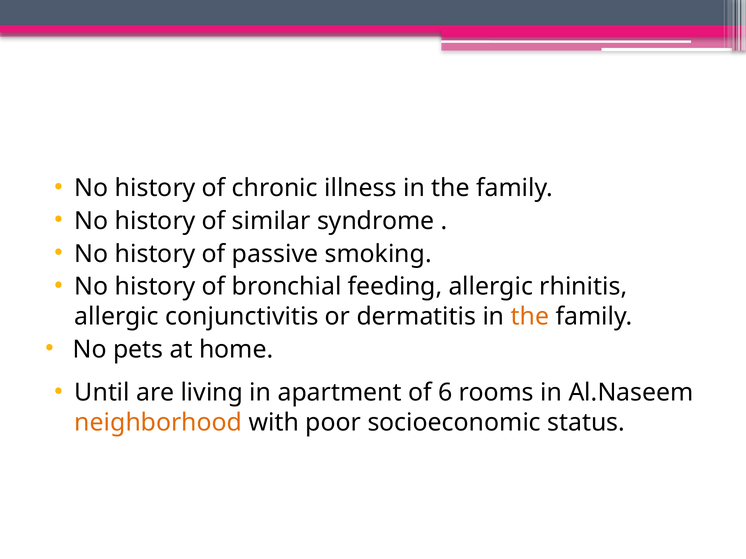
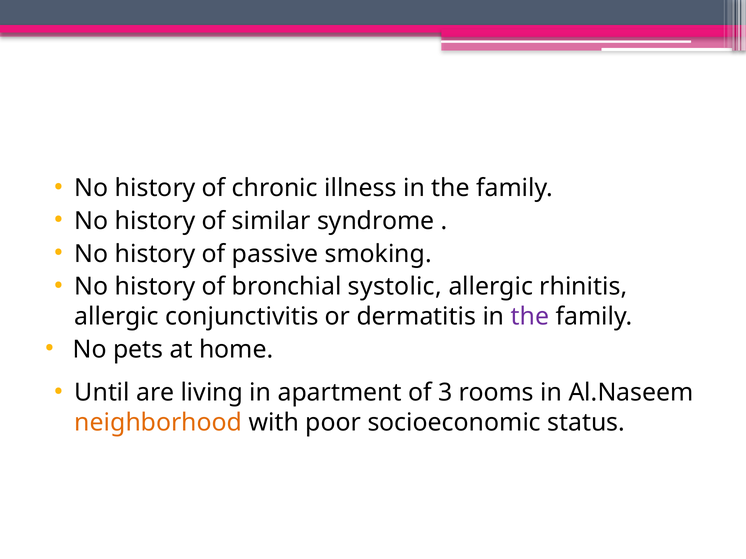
feeding: feeding -> systolic (395, 287)
the colour: orange -> purple (530, 317)
6: 6 -> 3 (445, 393)
